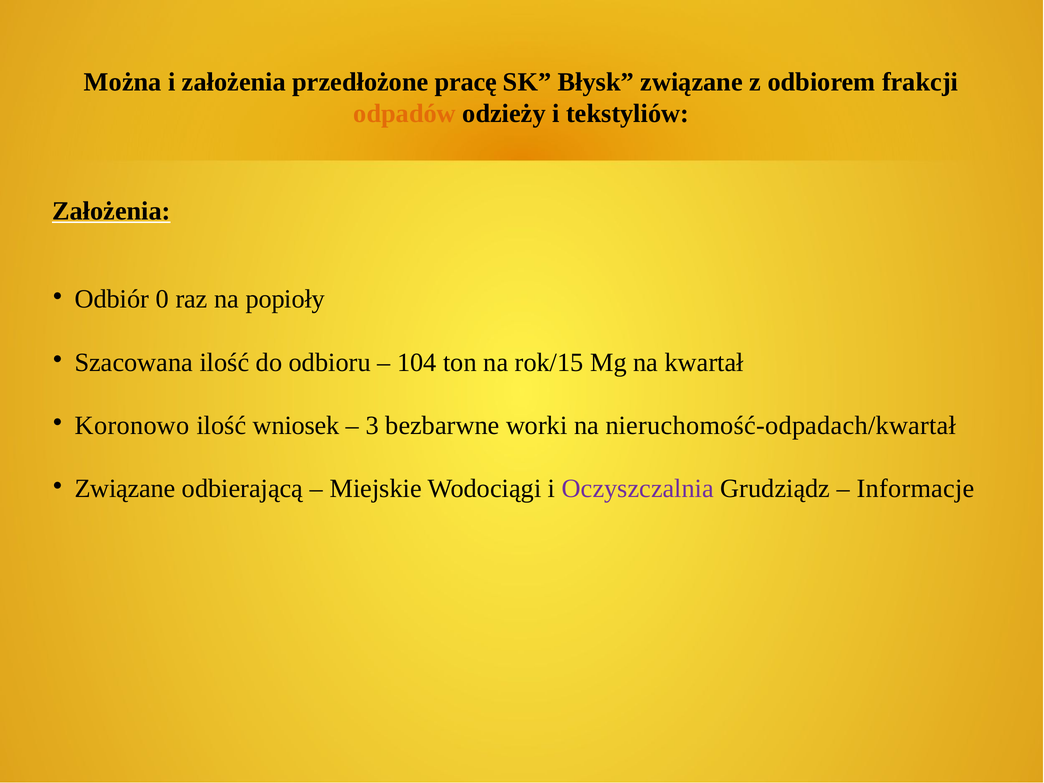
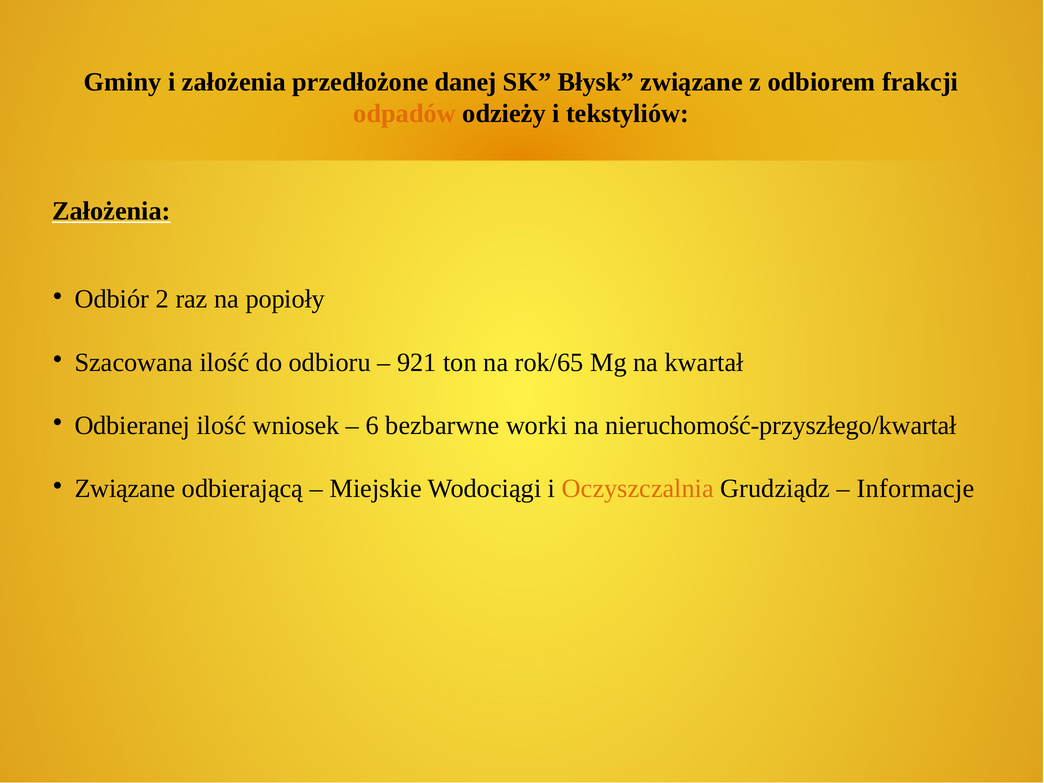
Można: Można -> Gminy (123, 82)
pracę: pracę -> danej (466, 82)
0: 0 -> 2 (162, 299)
104: 104 -> 921 (417, 362)
rok/15: rok/15 -> rok/65 (549, 362)
Koronowo: Koronowo -> Odbieranej (132, 426)
3: 3 -> 6 (372, 426)
nieruchomość-odpadach/kwartał: nieruchomość-odpadach/kwartał -> nieruchomość-przyszłego/kwartał (781, 426)
Oczyszczalnia colour: purple -> orange (638, 489)
